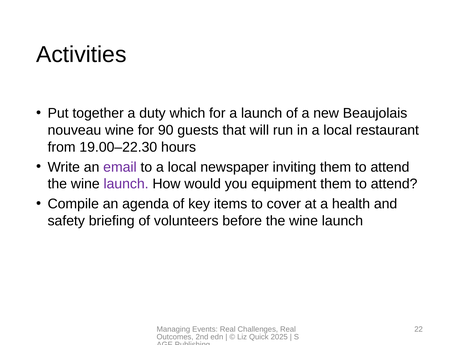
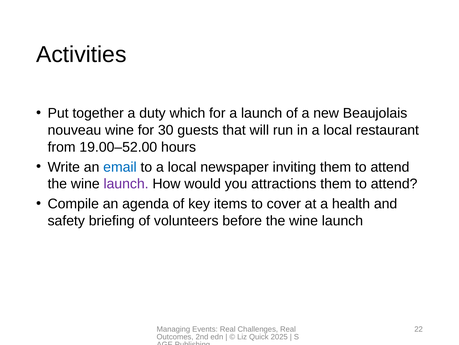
90: 90 -> 30 (166, 130)
19.00–22.30: 19.00–22.30 -> 19.00–52.00 (118, 147)
email colour: purple -> blue (120, 167)
equipment: equipment -> attractions (284, 184)
